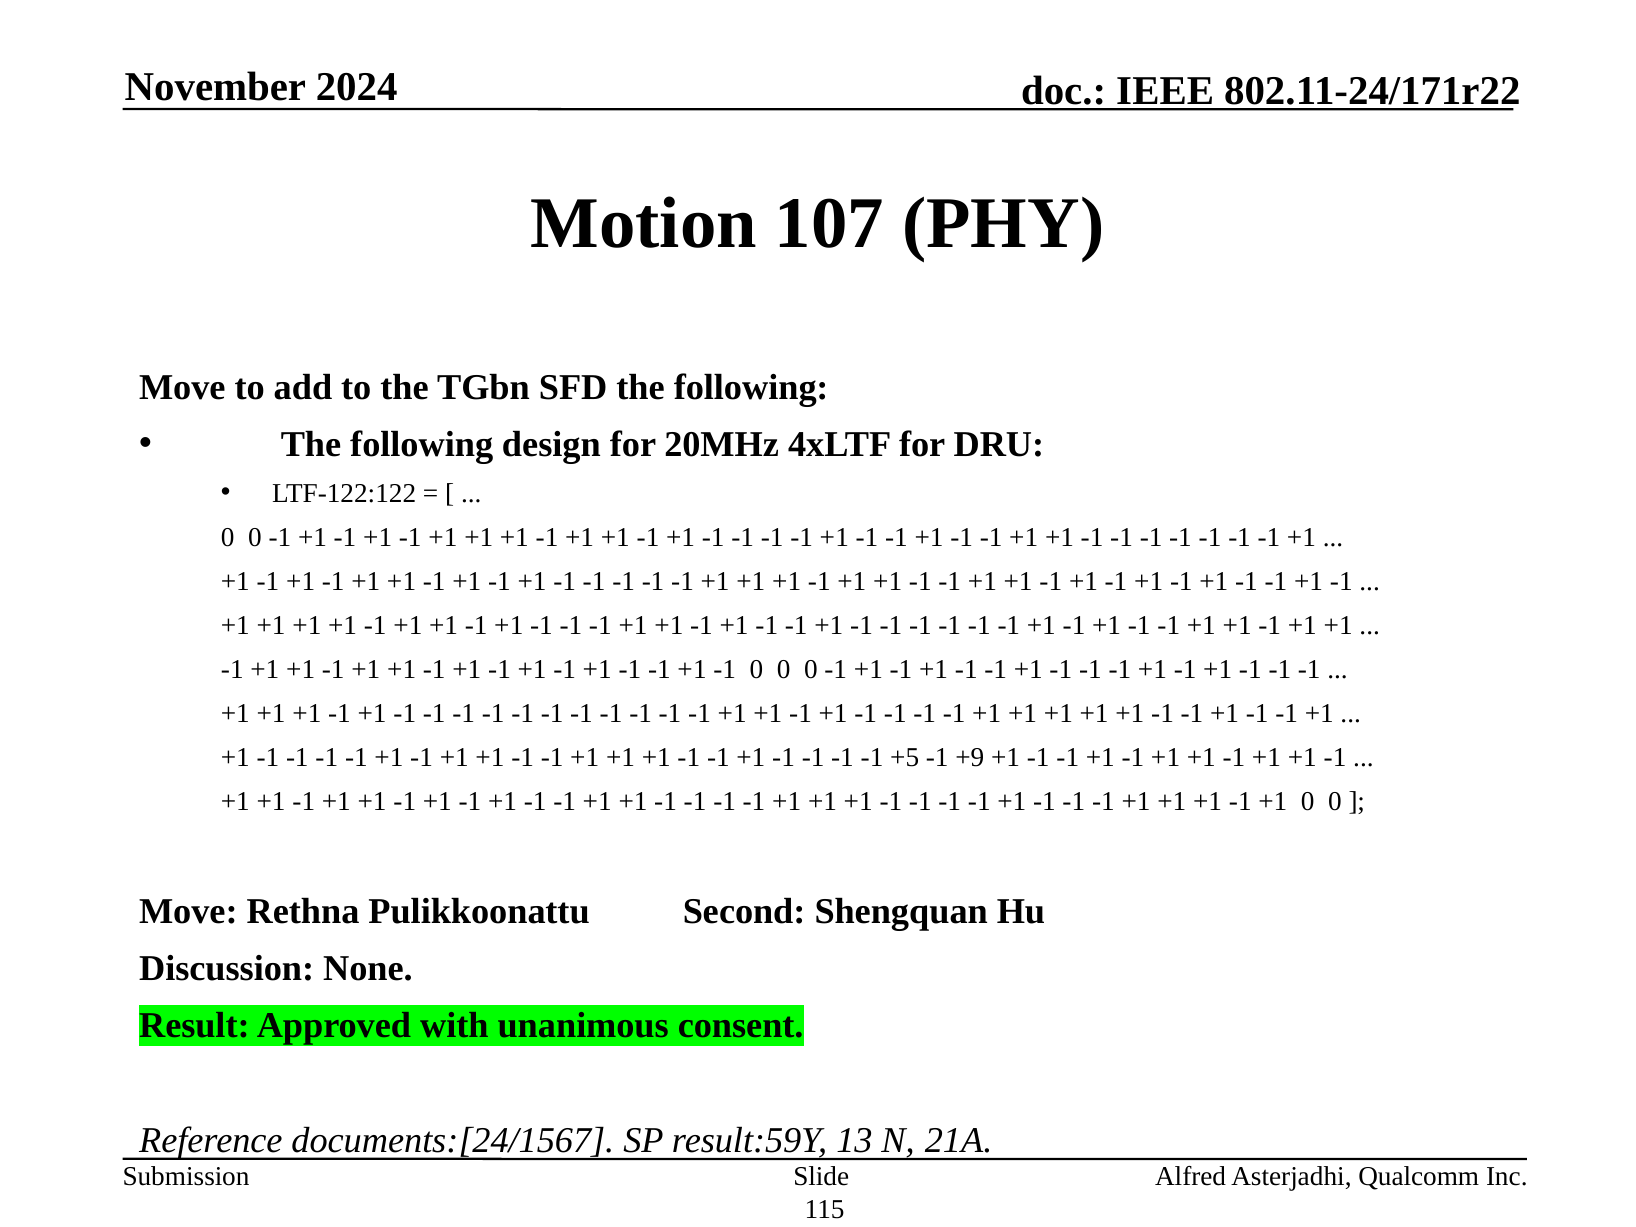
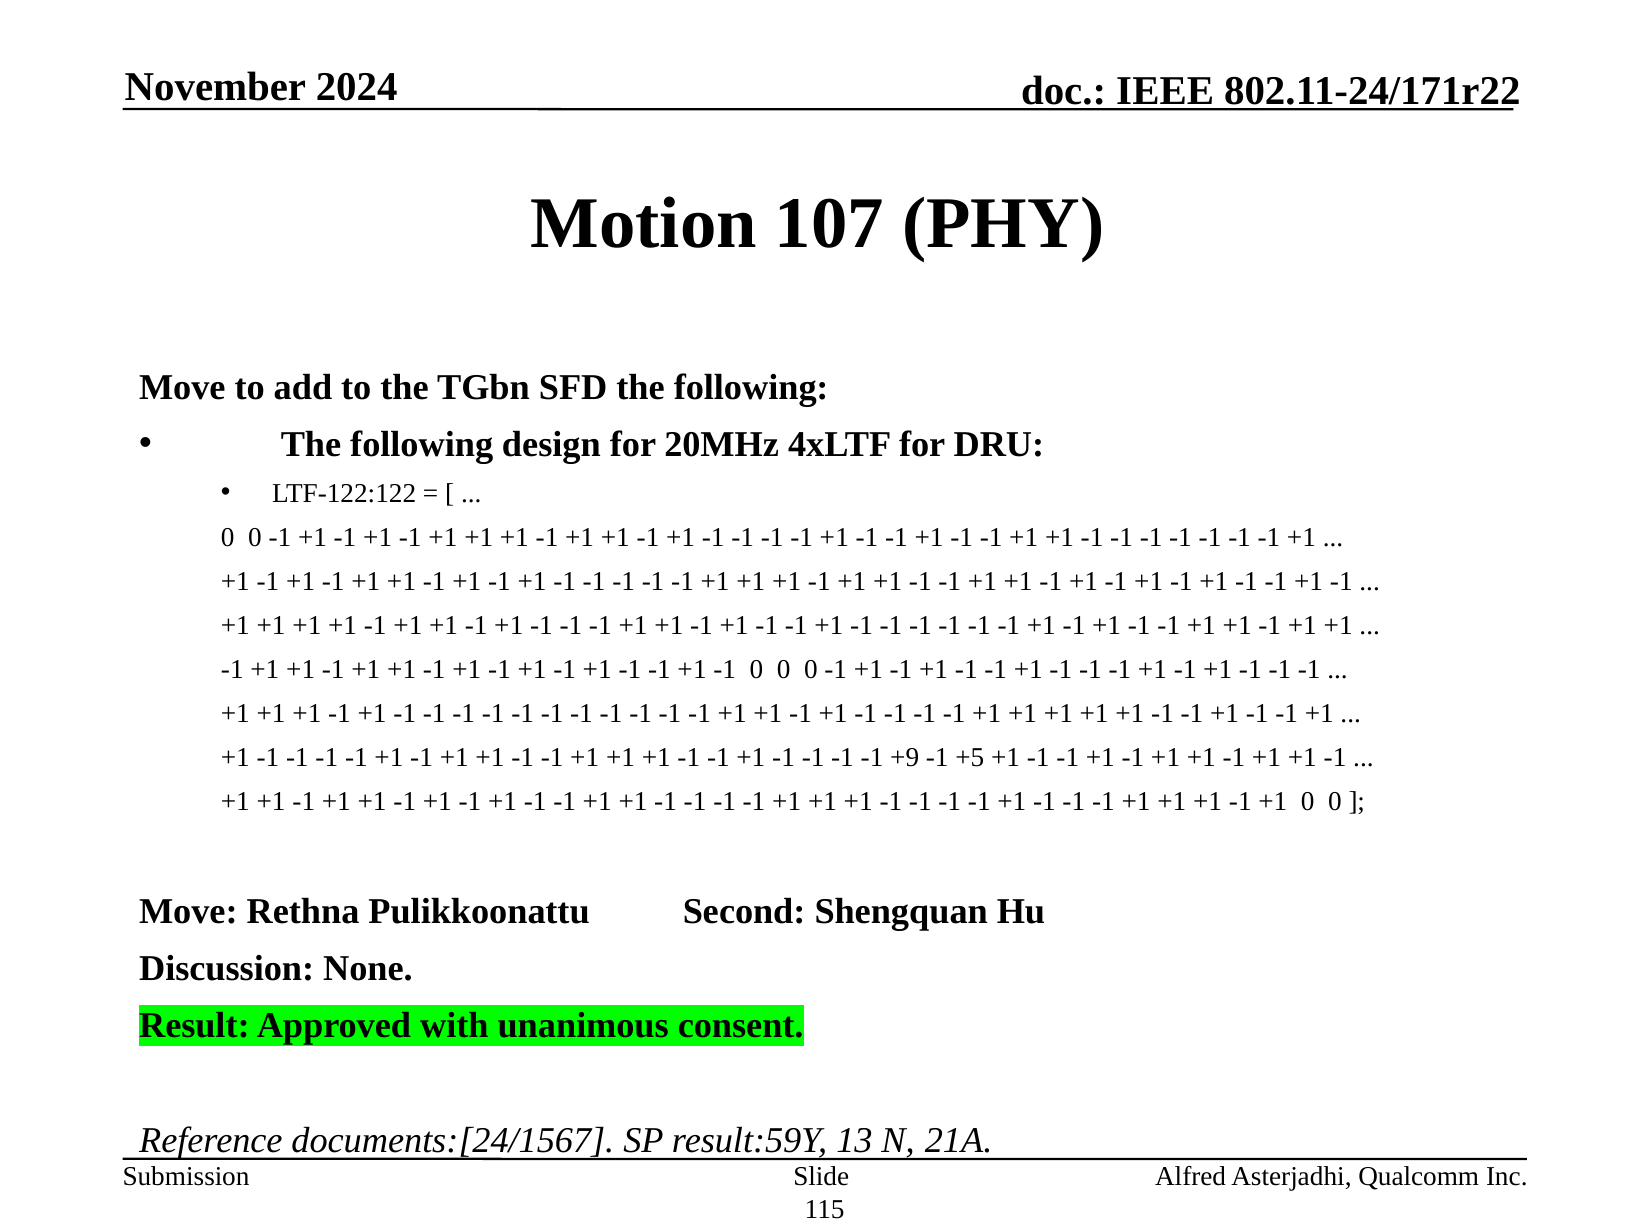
+5: +5 -> +9 (905, 757)
+9: +9 -> +5 (970, 757)
